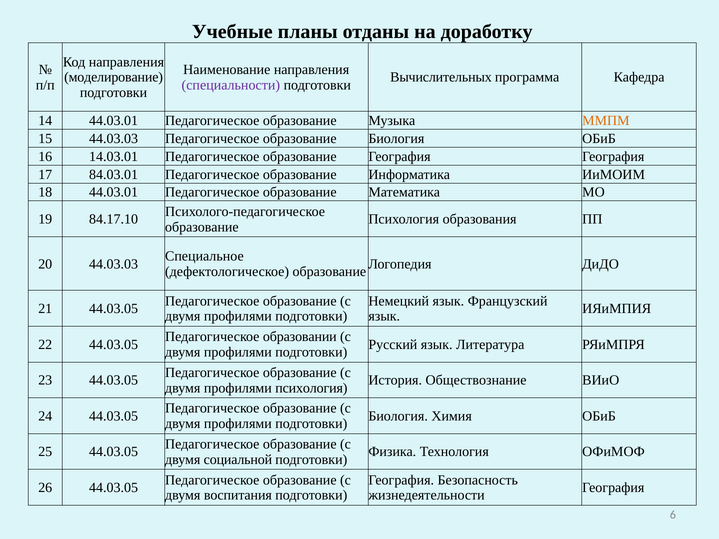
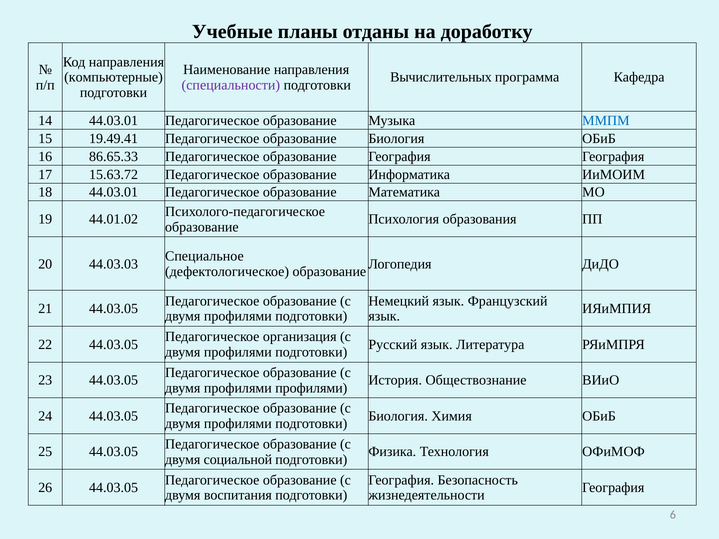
моделирование: моделирование -> компьютерные (113, 77)
ММПМ colour: orange -> blue (606, 121)
15 44.03.03: 44.03.03 -> 19.49.41 (114, 139)
14.03.01: 14.03.01 -> 86.65.33 (114, 157)
84.03.01: 84.03.01 -> 15.63.72 (114, 174)
84.17.10: 84.17.10 -> 44.01.02 (114, 219)
образовании: образовании -> организация (300, 337)
профилями психология: психология -> профилями (311, 388)
